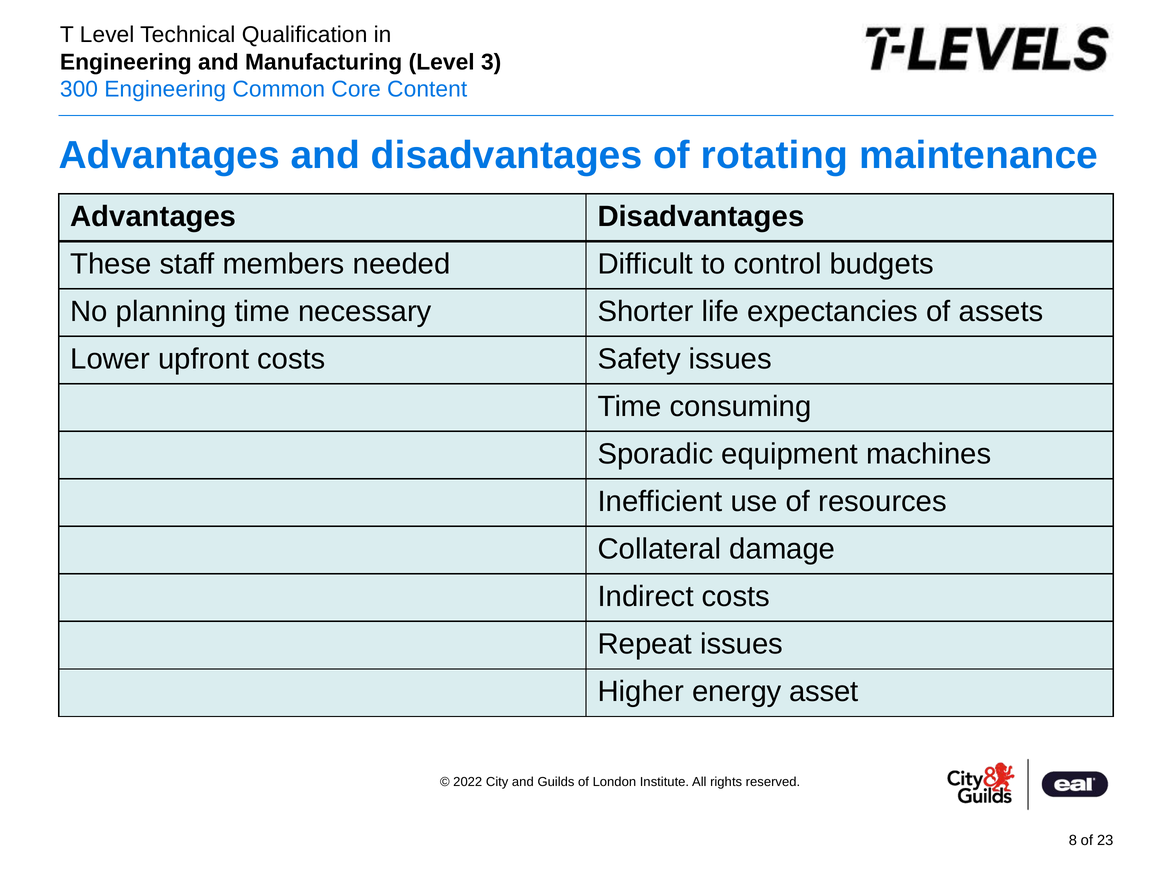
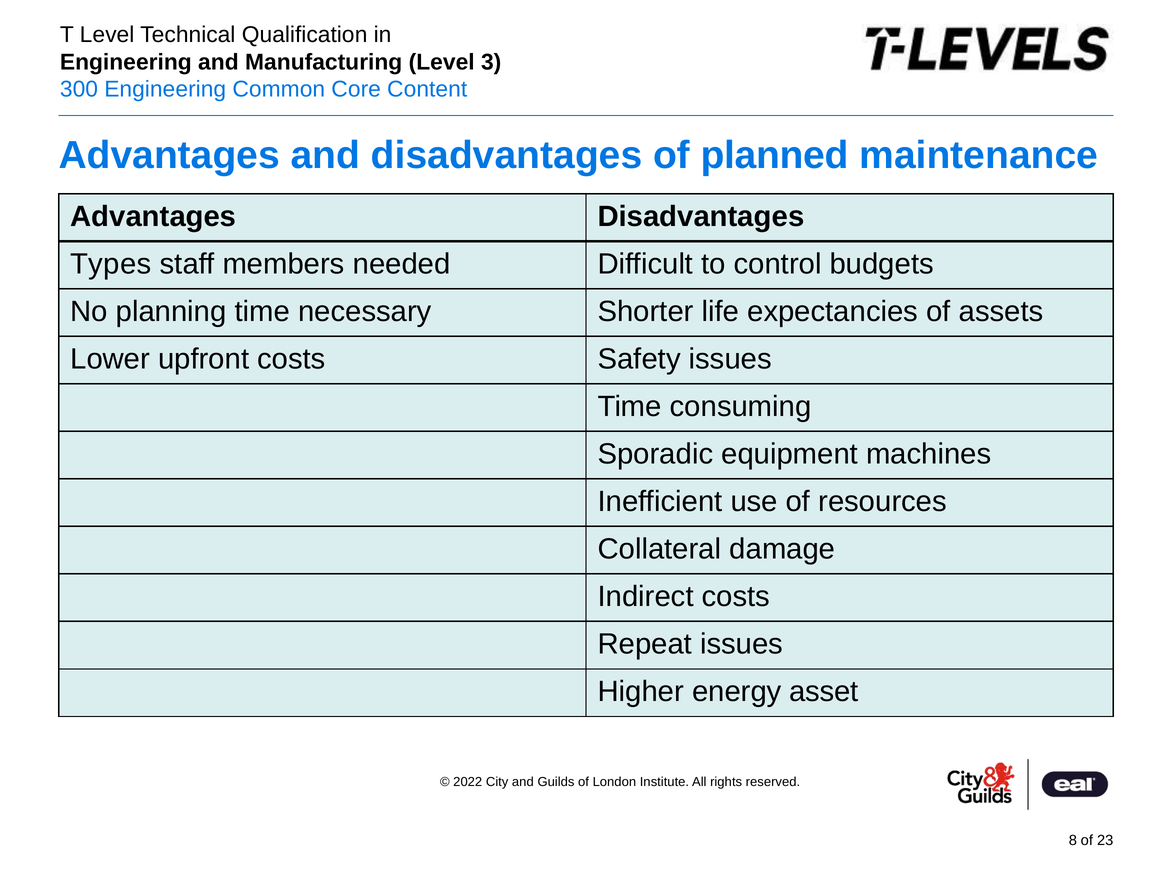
rotating: rotating -> planned (775, 155)
These: These -> Types (111, 264)
